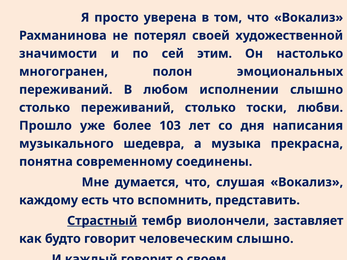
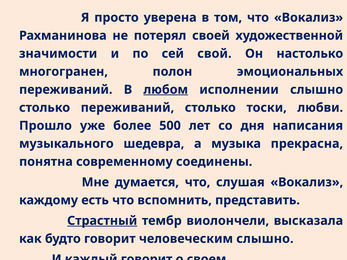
этим: этим -> свой (214, 54)
любом underline: none -> present (166, 90)
103: 103 -> 500 (170, 126)
заставляет: заставляет -> высказала (308, 221)
